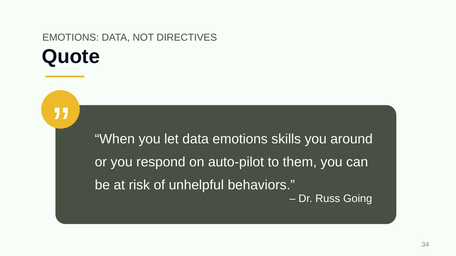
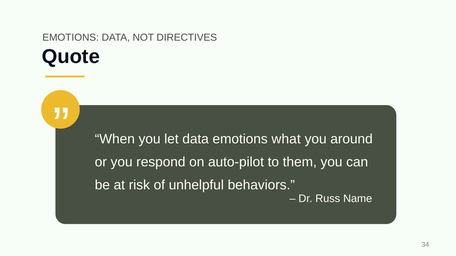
skills: skills -> what (286, 139)
Going: Going -> Name (358, 199)
